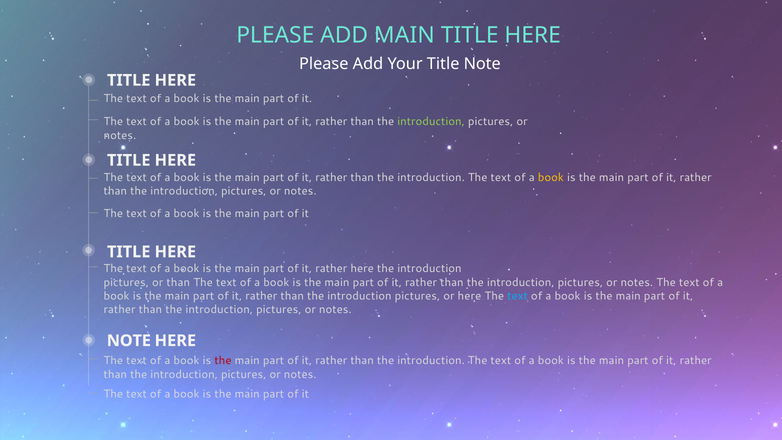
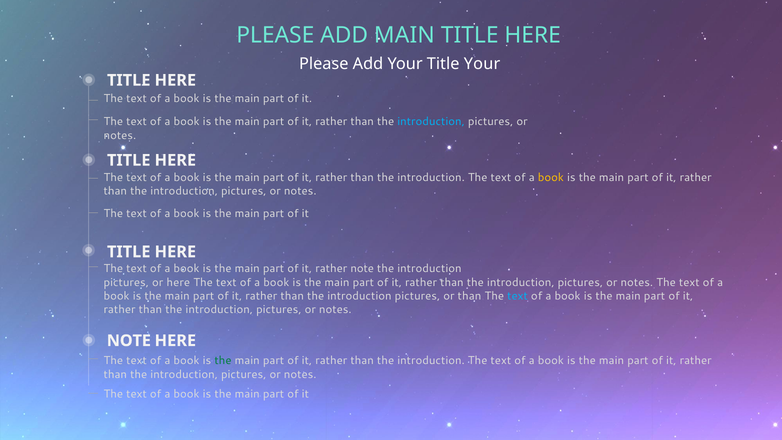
Title Note: Note -> Your (482, 64)
introduction colour: light green -> light blue (431, 122)
rather here: here -> note (362, 268)
or than: than -> here (178, 282)
or here: here -> than (469, 296)
the colour: red -> green (223, 361)
